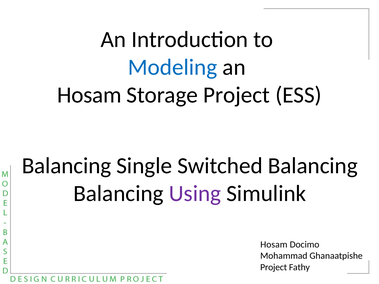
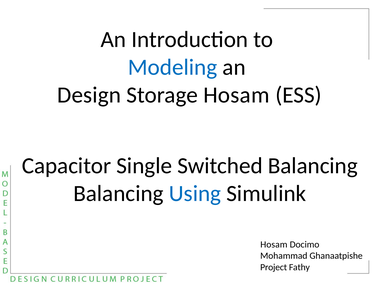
Hosam: Hosam -> Design (89, 95)
Storage Project: Project -> Hosam (236, 95)
Balancing: Balancing -> Capacitor (66, 166)
Using colour: purple -> blue (195, 194)
